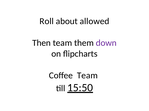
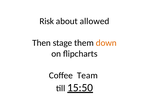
Roll: Roll -> Risk (47, 21)
Then team: team -> stage (62, 43)
down colour: purple -> orange (106, 43)
